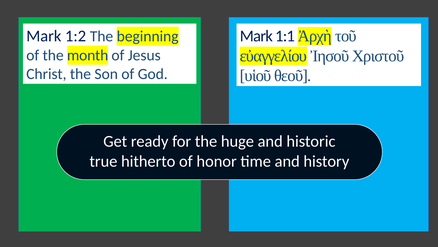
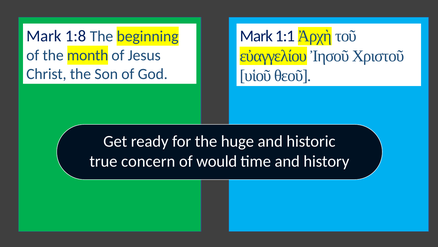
1:2: 1:2 -> 1:8 (76, 36)
hitherto: hitherto -> concern (148, 161)
honor: honor -> would (217, 161)
